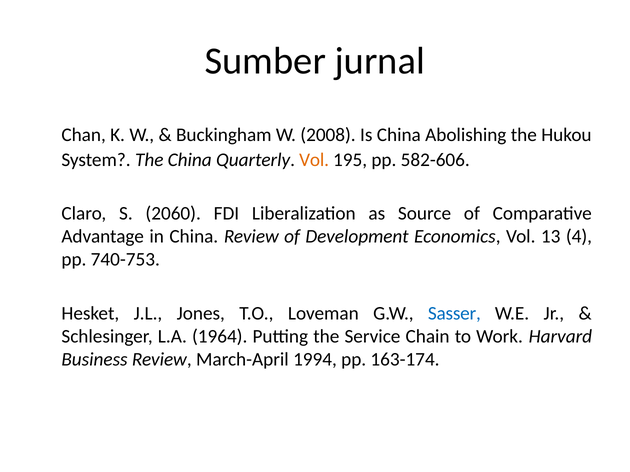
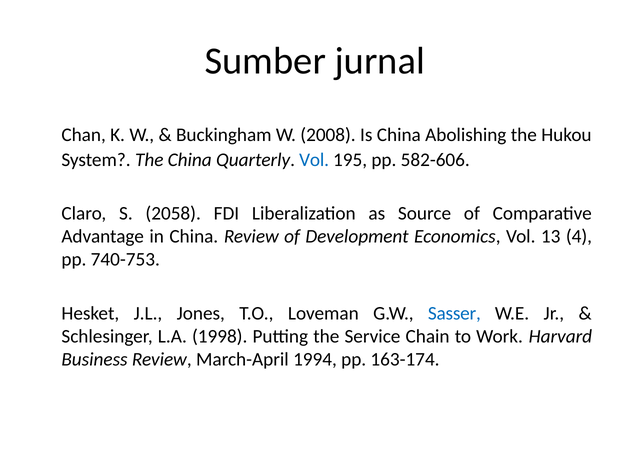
Vol colour: orange -> blue (314, 160)
2060: 2060 -> 2058 (173, 214)
1964: 1964 -> 1998 (220, 337)
